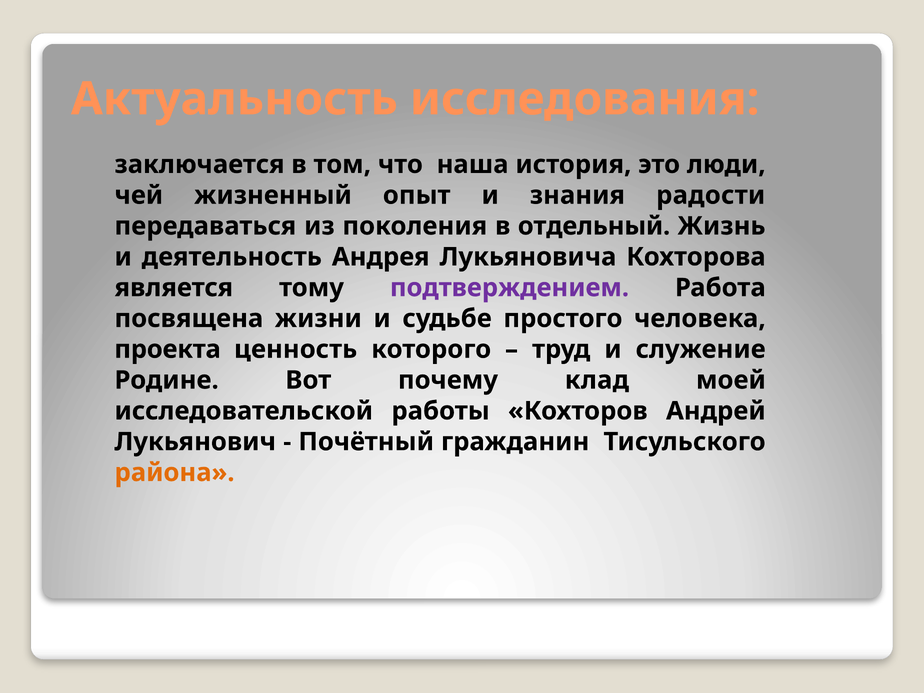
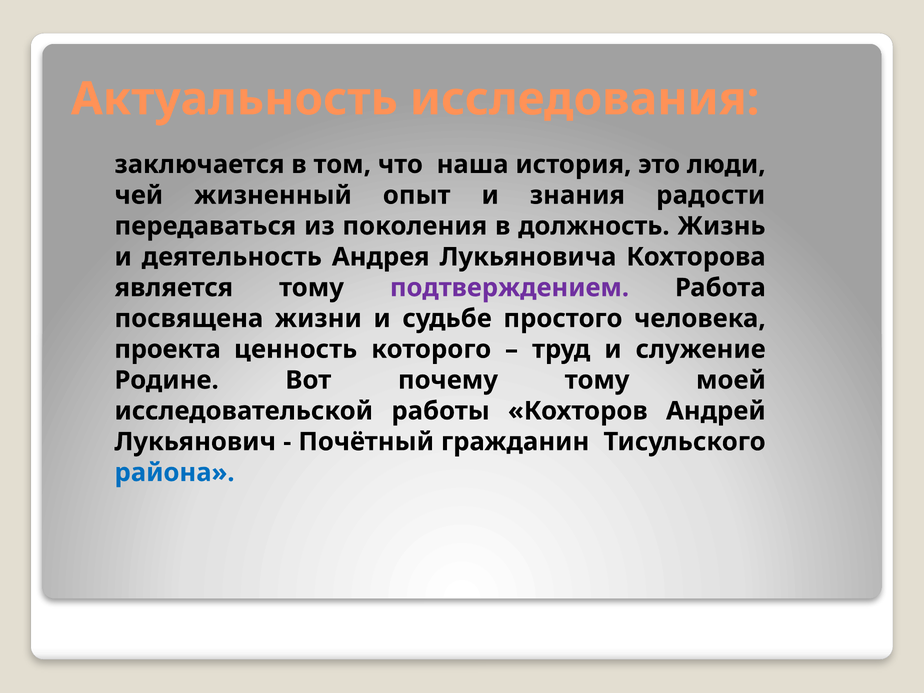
отдельный: отдельный -> должность (594, 226)
почему клад: клад -> тому (597, 380)
района colour: orange -> blue (175, 473)
